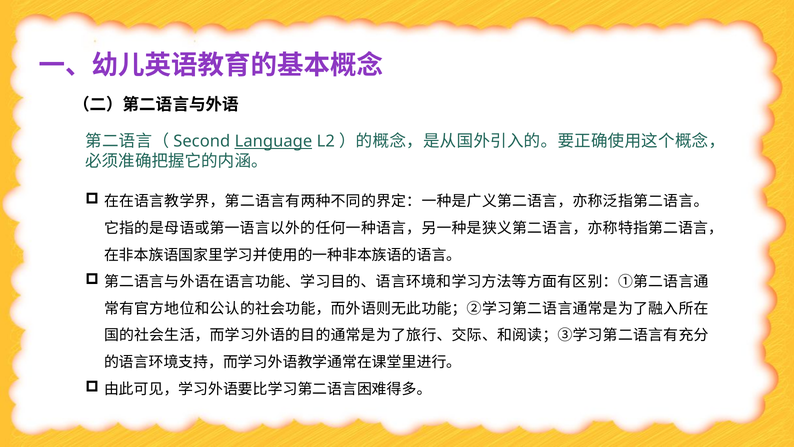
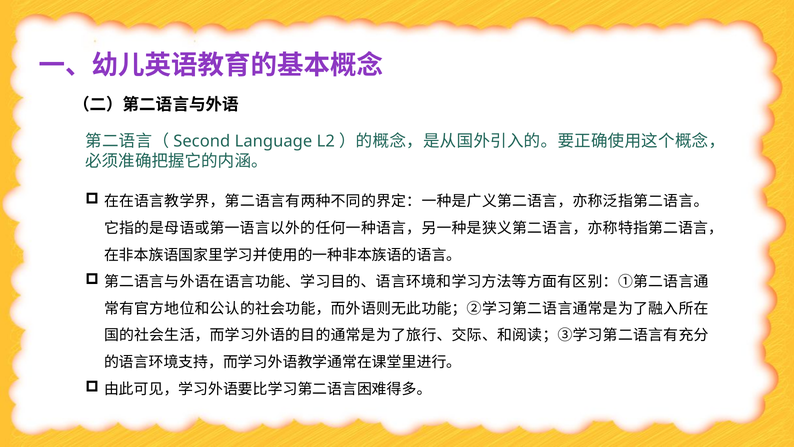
Language underline: present -> none (273, 141)
